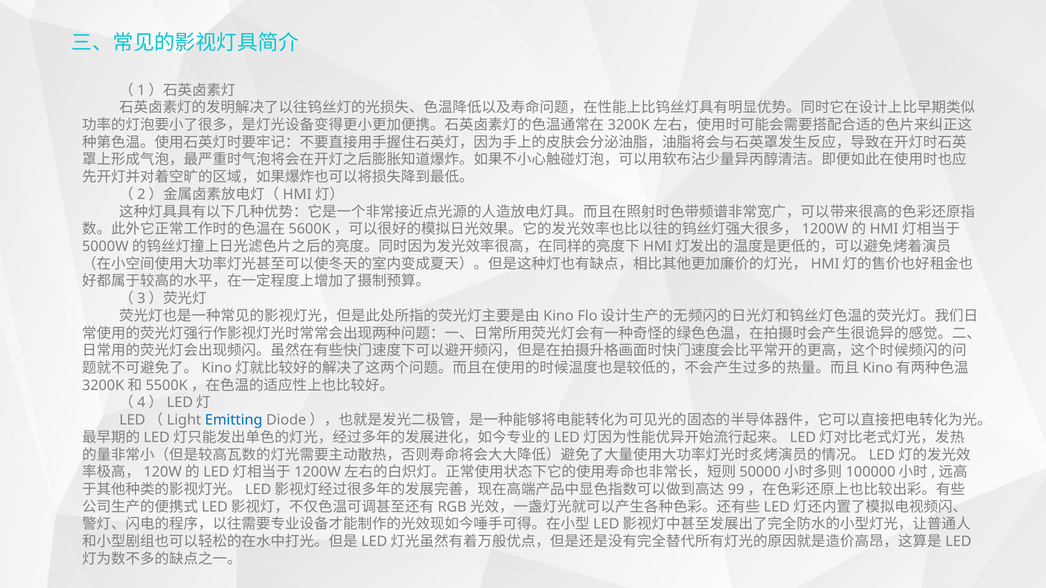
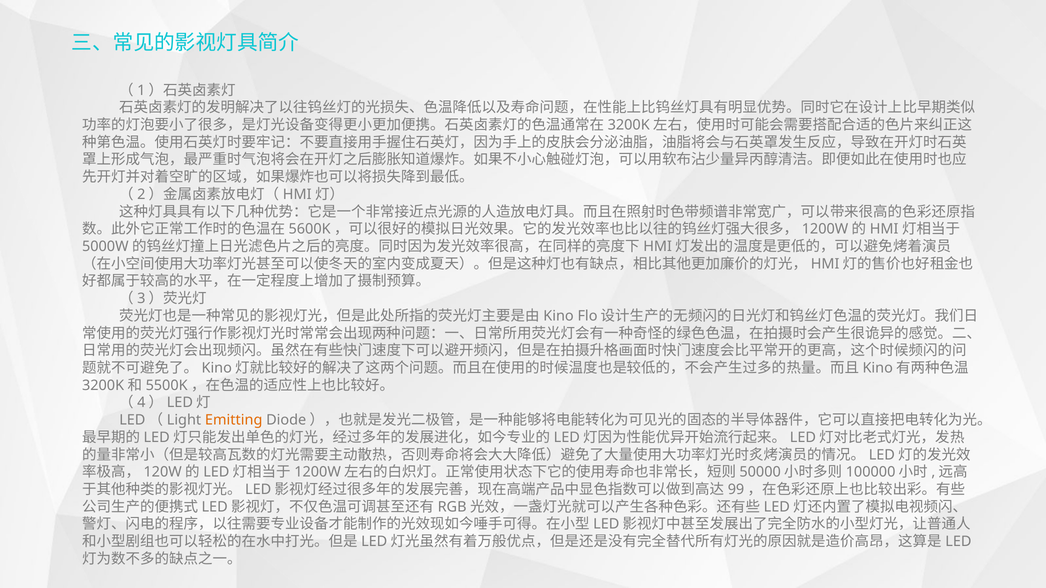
Emitting colour: blue -> orange (234, 420)
